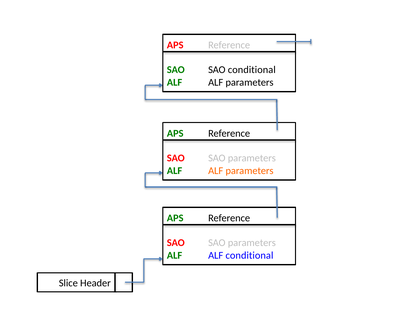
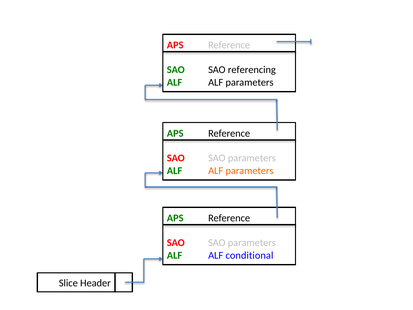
SAO conditional: conditional -> referencing (252, 70)
